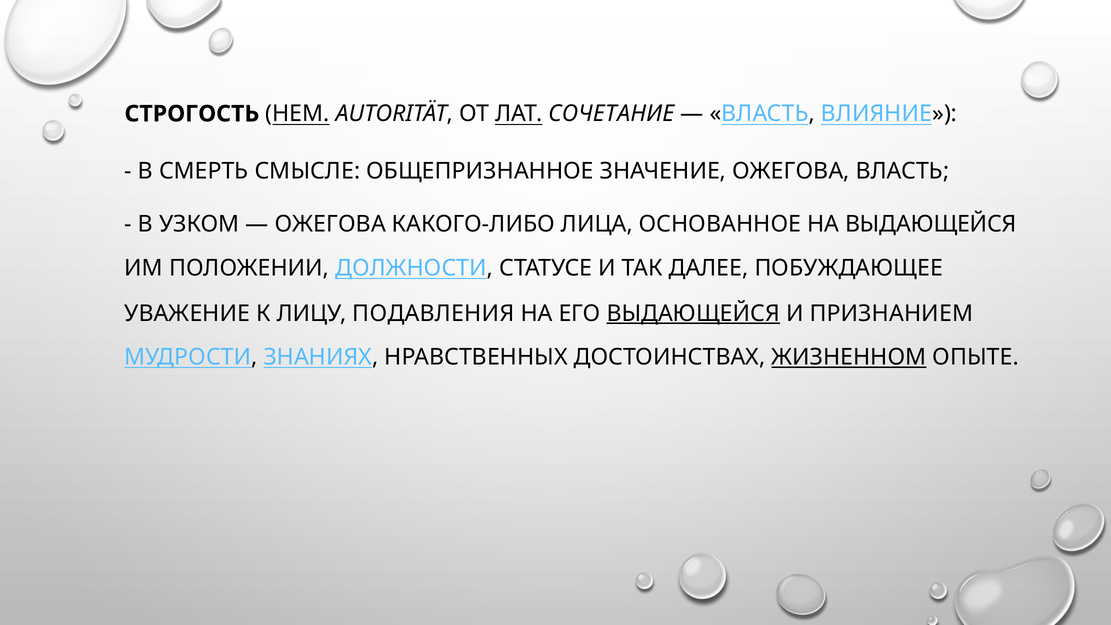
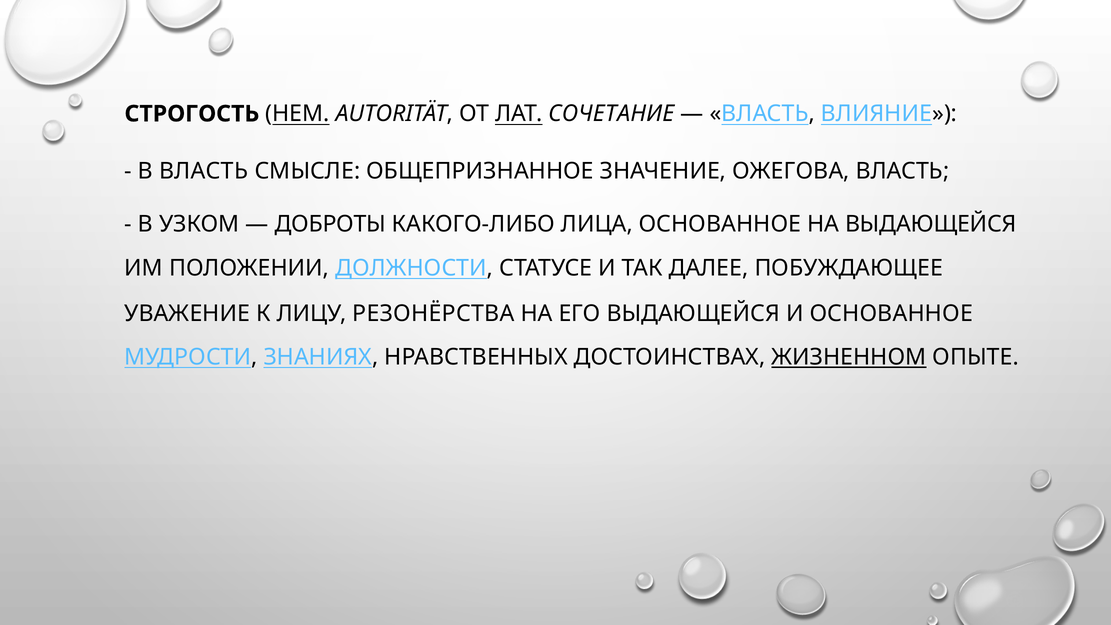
В СМЕРТЬ: СМЕРТЬ -> ВЛАСТЬ (204, 171)
ОЖЕГОВА: ОЖЕГОВА -> ДОБРОТЫ (330, 224)
ПОДАВЛЕНИЯ: ПОДАВЛЕНИЯ -> РЕЗОНЁРСТВА (433, 313)
ВЫДАЮЩЕЙСЯ underline: present -> none (693, 313)
И ПРИЗНАНИЕМ: ПРИЗНАНИЕМ -> ОСНОВАННОЕ (891, 313)
